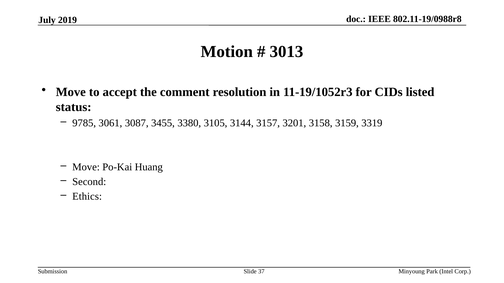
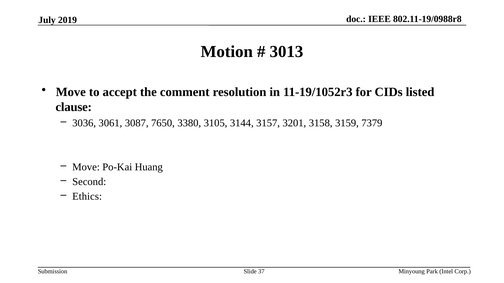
status: status -> clause (74, 107)
9785: 9785 -> 3036 (84, 123)
3455: 3455 -> 7650 (163, 123)
3319: 3319 -> 7379 (372, 123)
